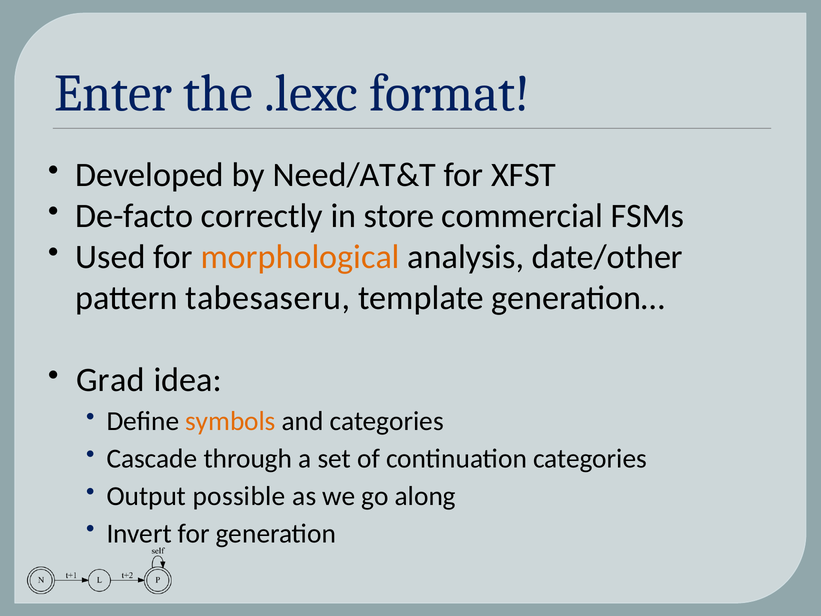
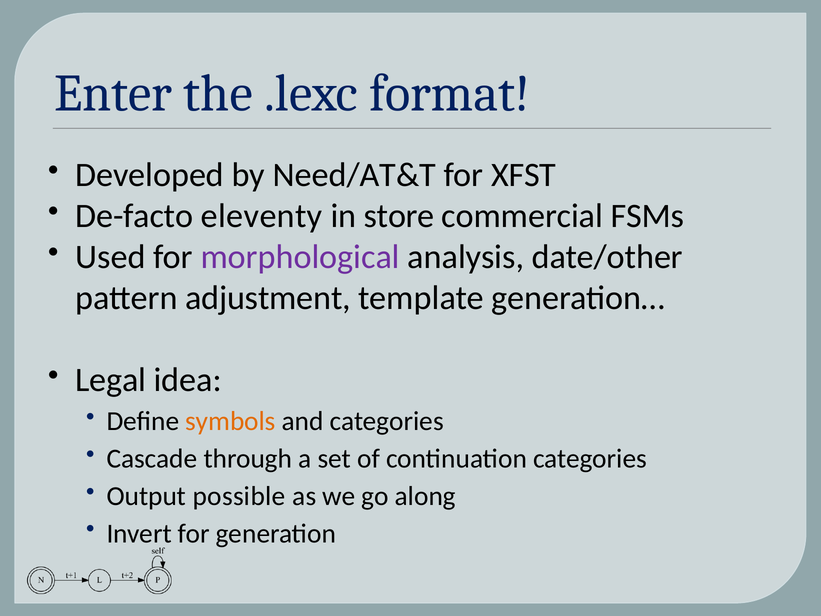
correctly: correctly -> eleventy (262, 216)
morphological colour: orange -> purple (300, 257)
tabesaseru: tabesaseru -> adjustment (268, 298)
Grad: Grad -> Legal (111, 380)
